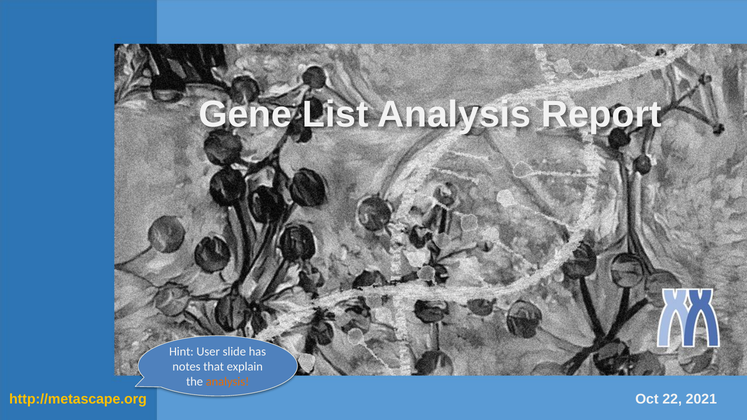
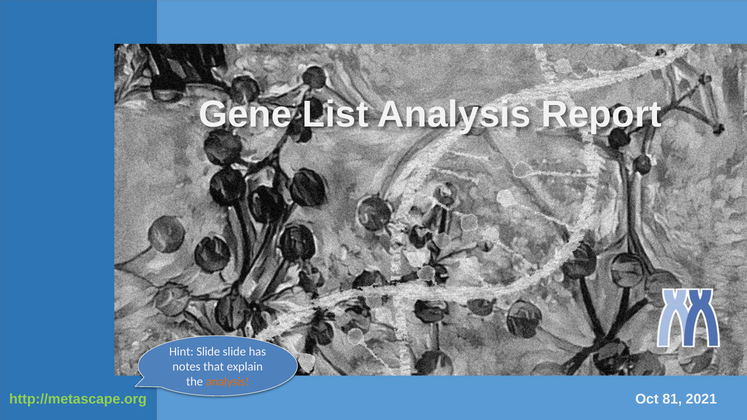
Hint User: User -> Slide (208, 352)
http://metascape.org colour: yellow -> light green (78, 399)
22: 22 -> 81 (672, 399)
